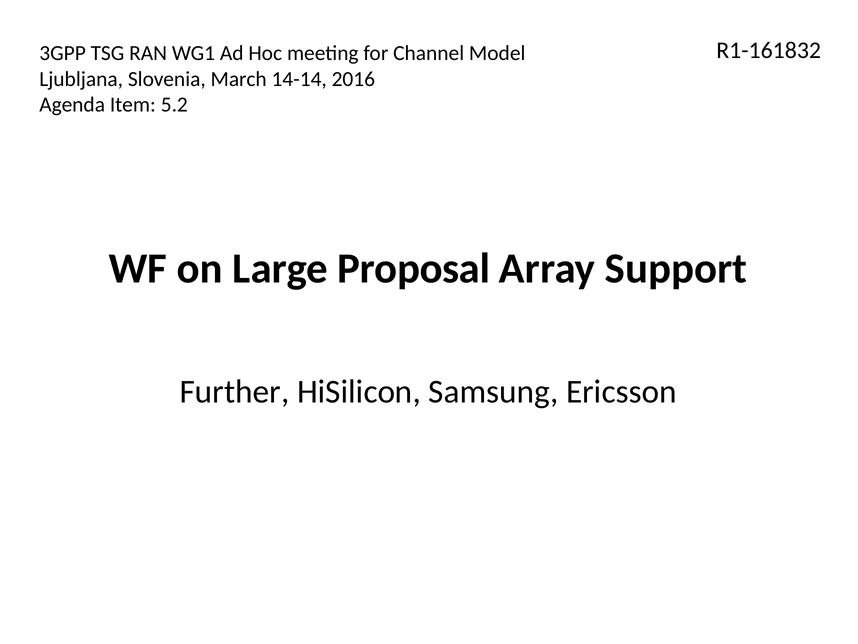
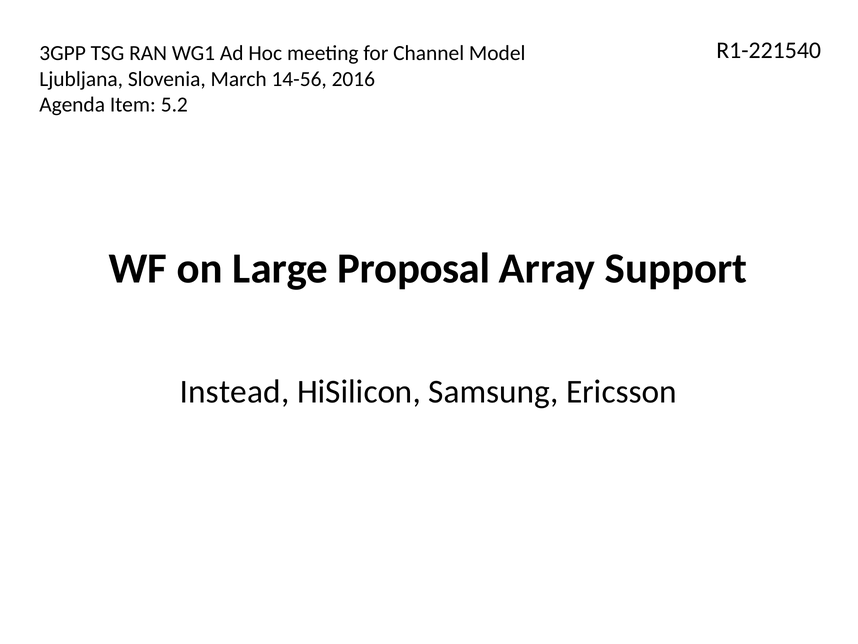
R1-161832: R1-161832 -> R1-221540 (769, 51)
14-14: 14-14 -> 14-56 (299, 79)
Further: Further -> Instead (234, 391)
